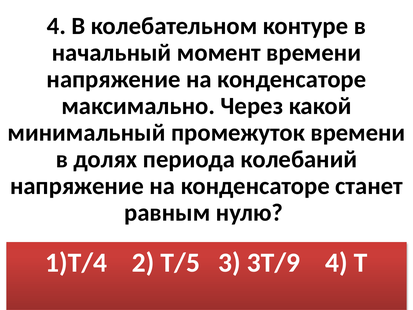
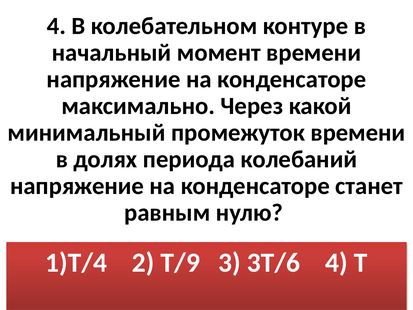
Т/5: Т/5 -> Т/9 (180, 263)
3Т/9: 3Т/9 -> 3Т/6 (274, 263)
